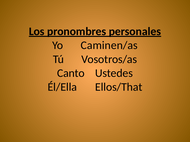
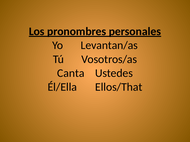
Caminen/as: Caminen/as -> Levantan/as (109, 45)
Canto: Canto -> Canta (71, 73)
